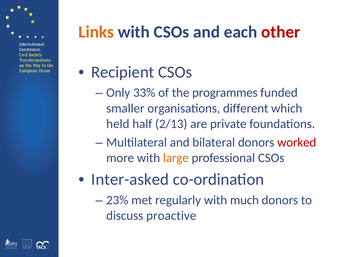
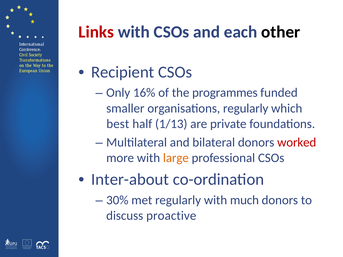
Links colour: orange -> red (96, 32)
other colour: red -> black (281, 32)
33%: 33% -> 16% (144, 93)
organisations different: different -> regularly (246, 108)
held: held -> best (118, 124)
2/13: 2/13 -> 1/13 (171, 124)
Inter-asked: Inter-asked -> Inter-about (130, 180)
23%: 23% -> 30% (117, 200)
